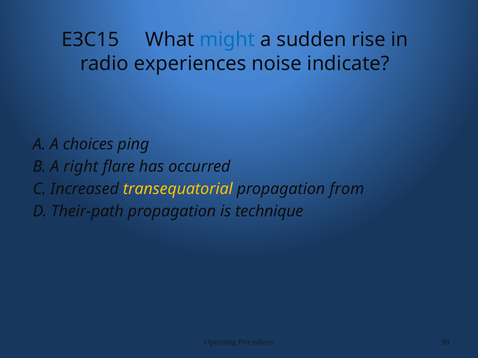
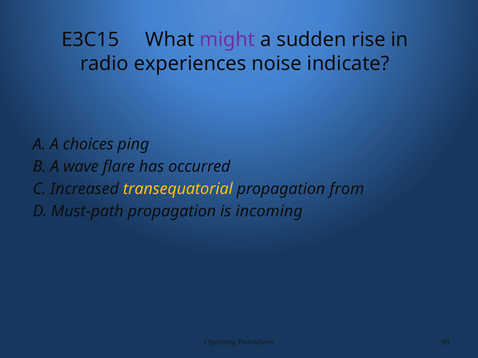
might colour: blue -> purple (227, 40)
right: right -> wave (81, 167)
Their-path: Their-path -> Must-path (87, 211)
technique: technique -> incoming (269, 211)
